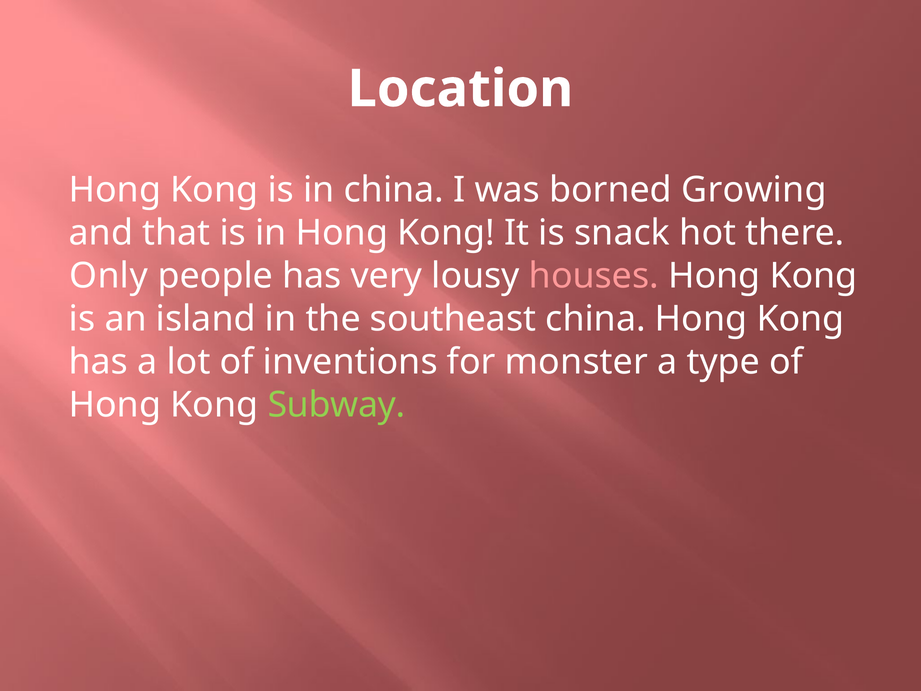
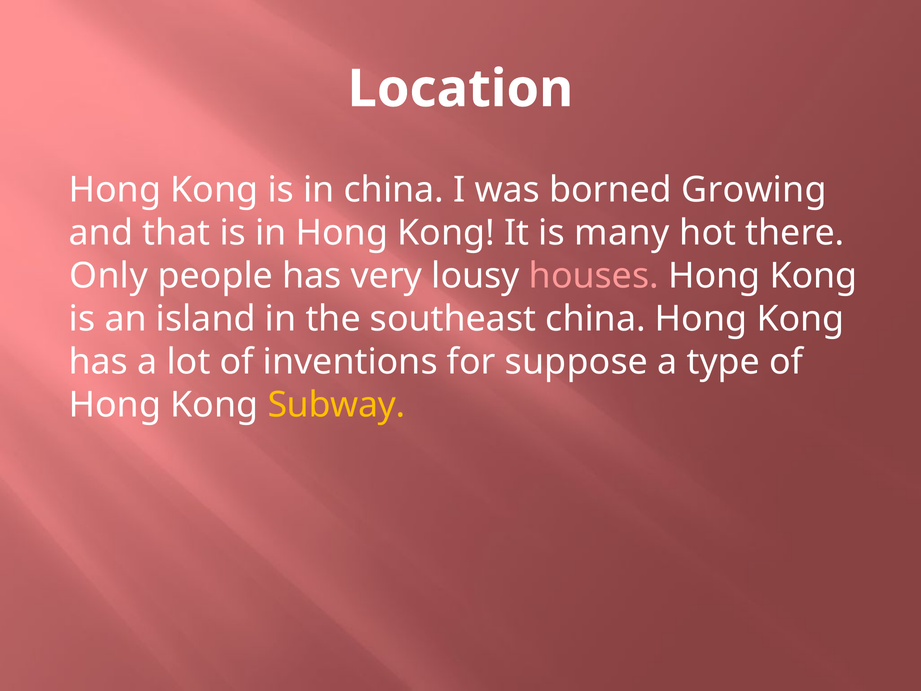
snack: snack -> many (622, 233)
monster: monster -> suppose (576, 362)
Subway colour: light green -> yellow (337, 405)
